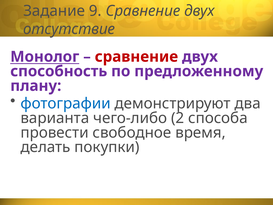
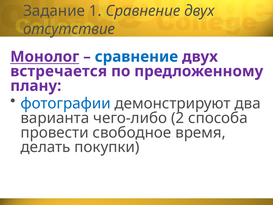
9: 9 -> 1 (95, 11)
сравнение colour: red -> blue (136, 57)
способность: способность -> встречается (59, 71)
